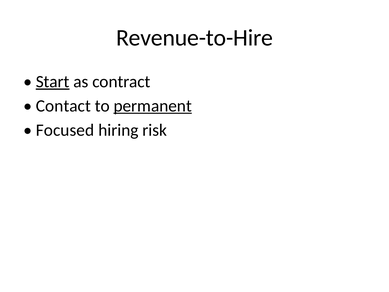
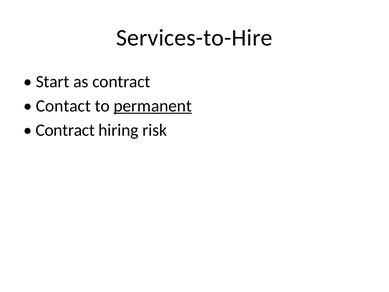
Revenue-to-Hire: Revenue-to-Hire -> Services-to-Hire (194, 38)
Start underline: present -> none (53, 82)
Focused: Focused -> Contract (65, 130)
